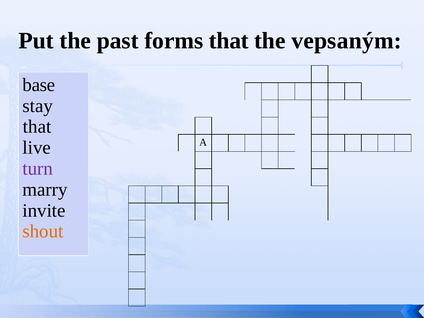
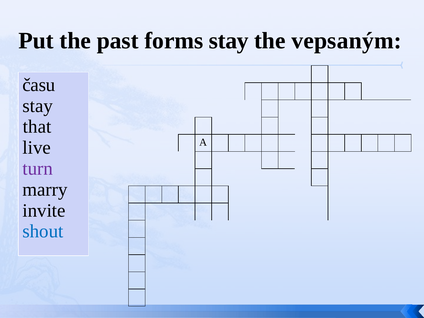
forms that: that -> stay (229, 41)
base: base -> času (39, 85)
shout colour: orange -> blue (43, 231)
